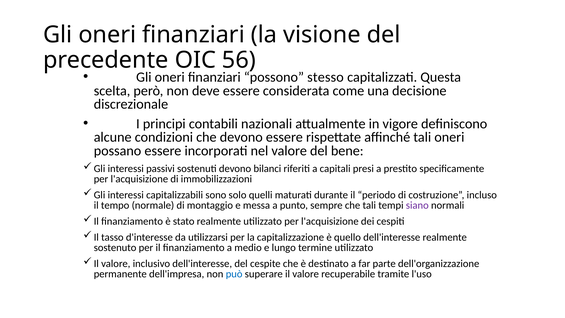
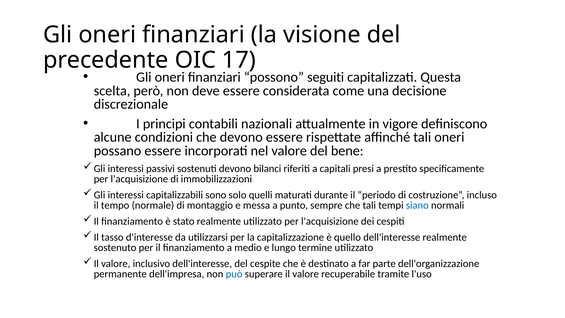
56: 56 -> 17 (239, 60)
stesso: stesso -> seguiti (326, 77)
siano colour: purple -> blue (417, 205)
